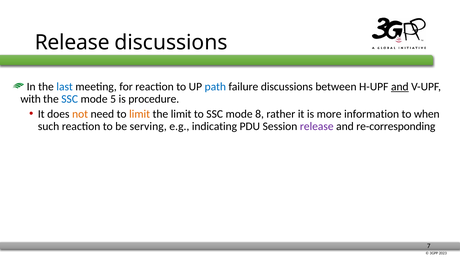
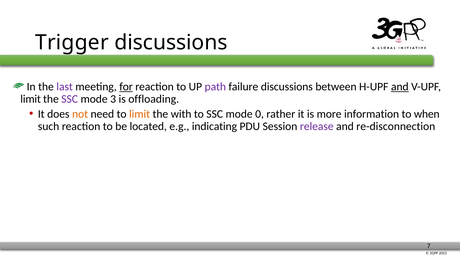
Release: Release -> Trigger (72, 42)
last colour: blue -> purple (65, 87)
for underline: none -> present (126, 87)
path colour: blue -> purple (215, 87)
with: with -> limit (31, 99)
SSC colour: blue -> purple (70, 99)
5: 5 -> 3 (113, 99)
procedure: procedure -> offloading (154, 99)
the limit: limit -> with (181, 114)
8: 8 -> 0 (260, 114)
serving: serving -> located (148, 126)
re-corresponding: re-corresponding -> re-disconnection (396, 126)
